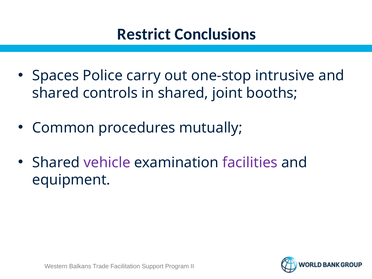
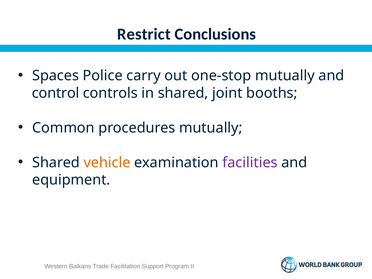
one-stop intrusive: intrusive -> mutually (285, 76)
shared: shared -> control (56, 93)
vehicle colour: purple -> orange (107, 162)
